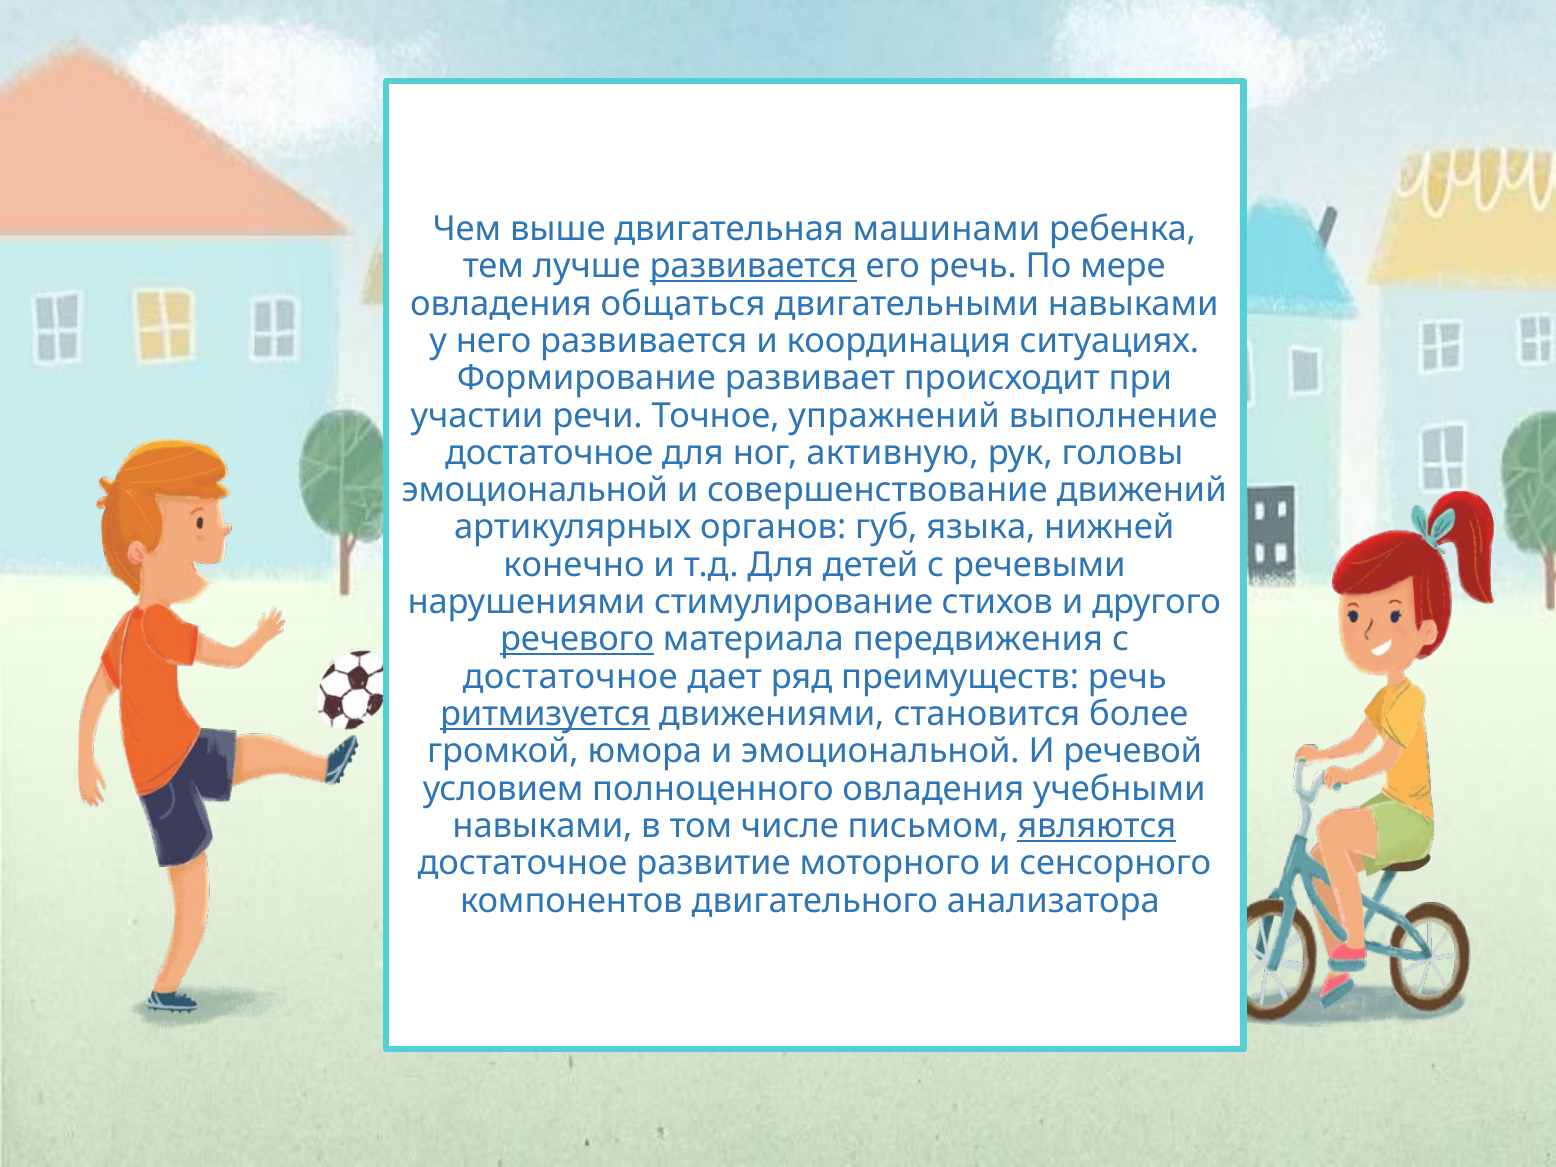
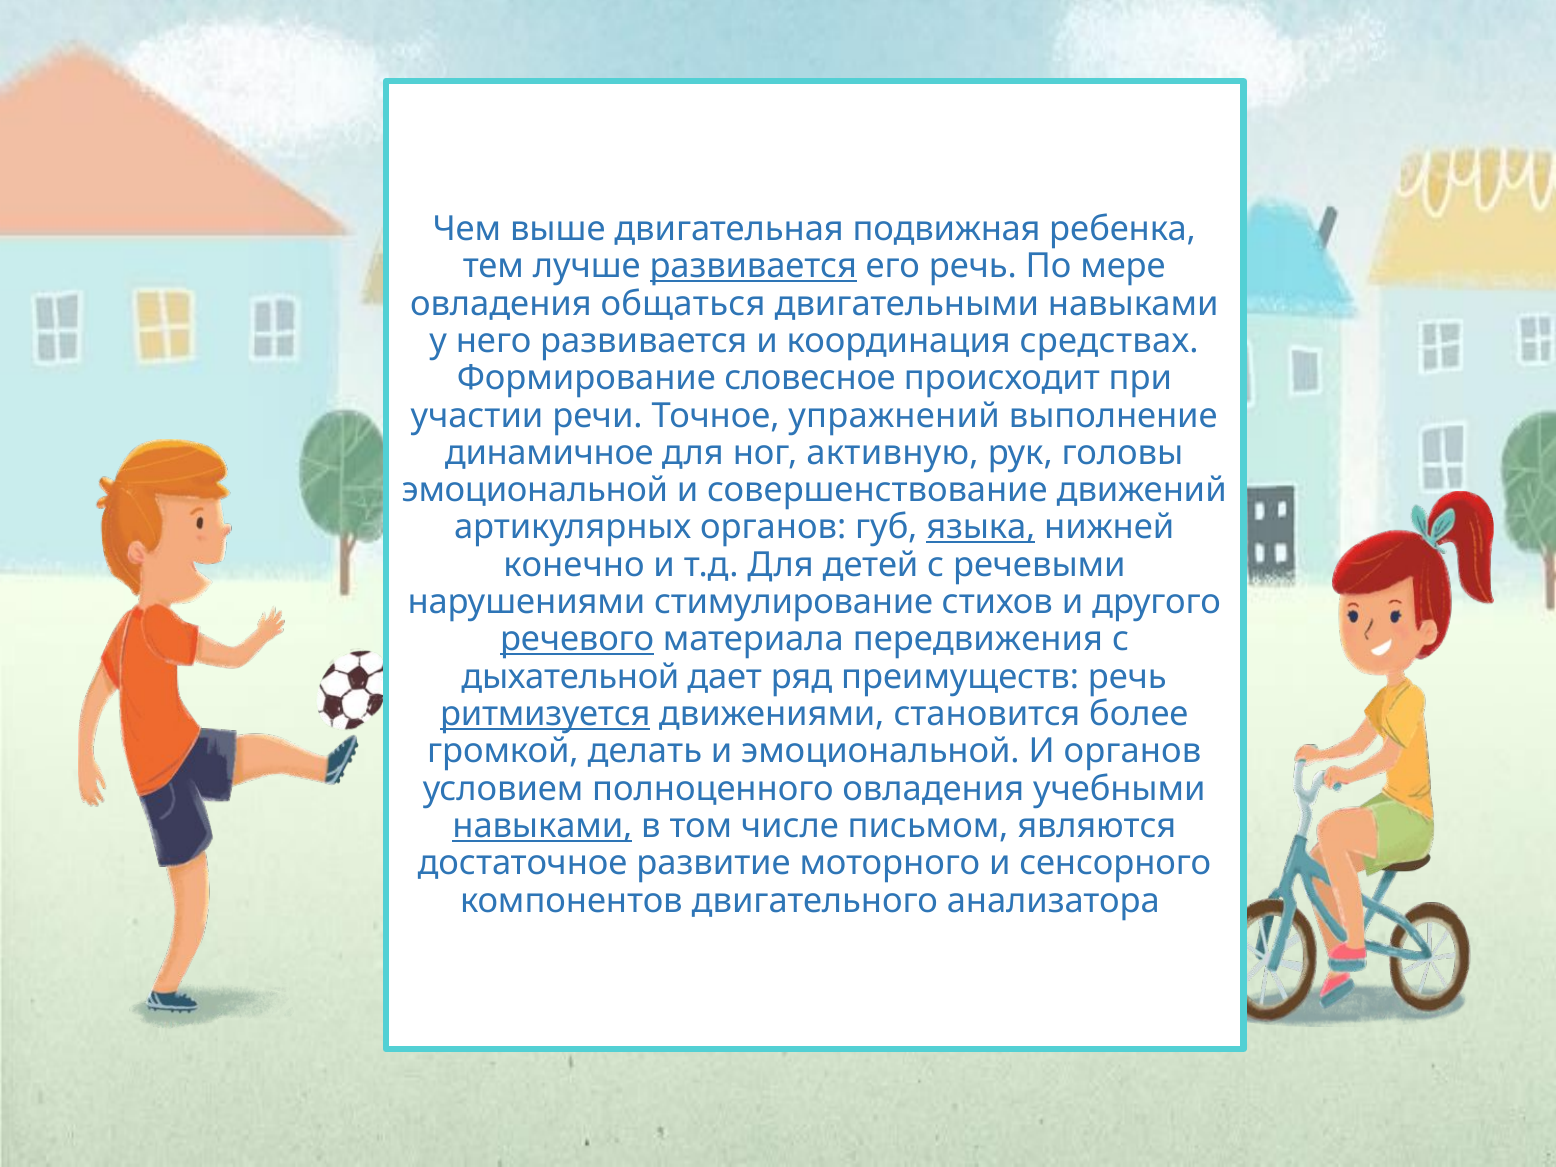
машинами: машинами -> подвижная (947, 229)
ситуациях: ситуациях -> средствах (1109, 341)
развивает: развивает -> словесное (810, 378)
достаточное: достаточное -> динамичное (549, 453)
языка underline: none -> present (981, 528)
достаточное: достаточное -> дыхательной (570, 677)
юмора: юмора -> делать (645, 751)
И речевой: речевой -> органов (1133, 751)
навыками underline: none -> present (542, 826)
являются underline: present -> none (1097, 826)
